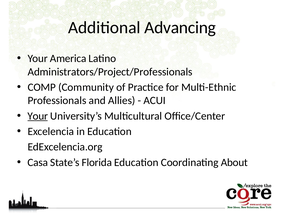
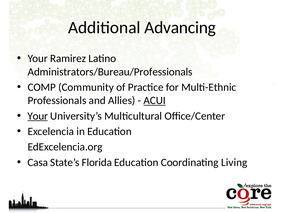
America: America -> Ramirez (68, 59)
Administrators/Project/Professionals: Administrators/Project/Professionals -> Administrators/Bureau/Professionals (110, 72)
ACUI underline: none -> present (155, 101)
About: About -> Living (234, 162)
